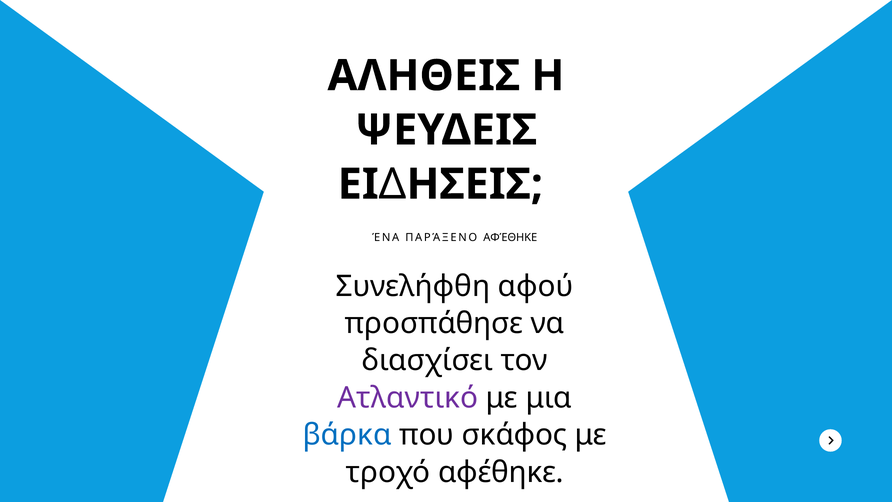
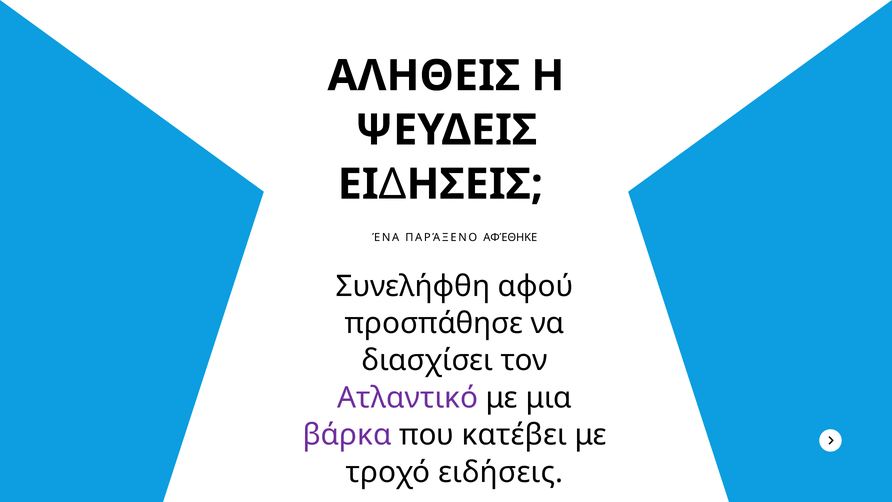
βάρκα colour: blue -> purple (347, 435)
σκάφος: σκάφος -> κατέβει (514, 435)
τροχό αφέθηκε: αφέθηκε -> ειδήσεις (501, 472)
